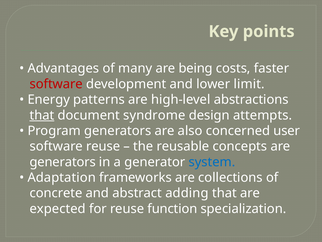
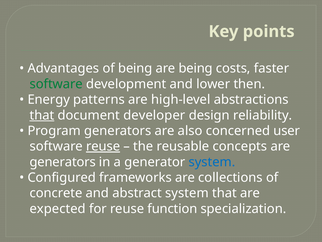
of many: many -> being (135, 68)
software colour: red -> green (56, 84)
limit: limit -> then (249, 84)
syndrome: syndrome -> developer (154, 115)
attempts: attempts -> reliability (263, 115)
reuse underline: none -> present (103, 146)
Adaptation: Adaptation -> Configured (62, 177)
abstract adding: adding -> system (187, 193)
